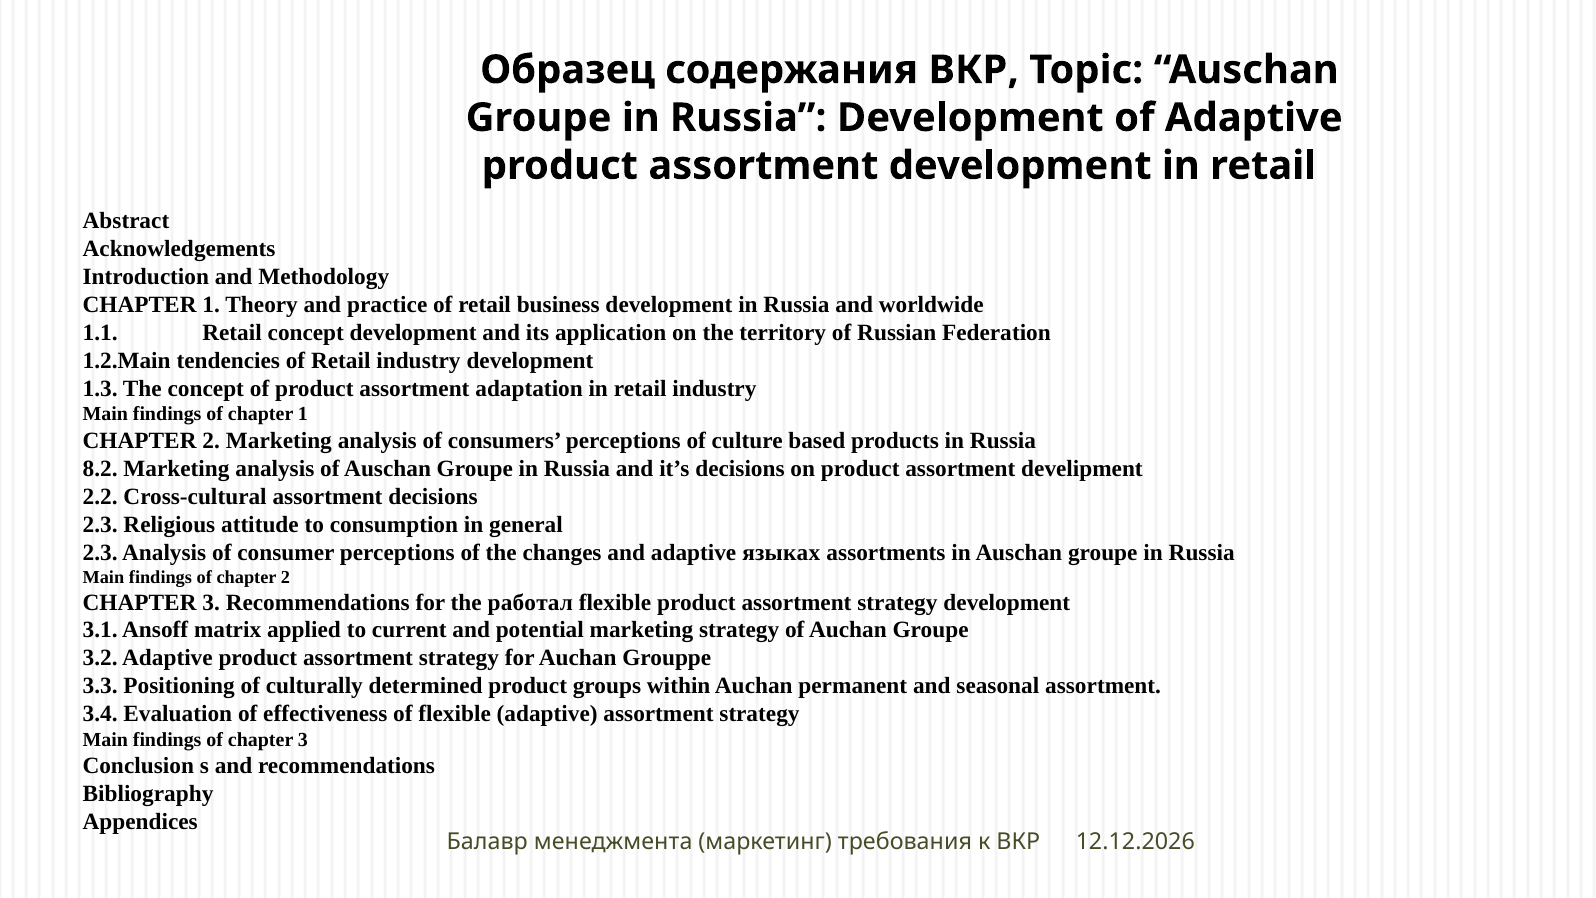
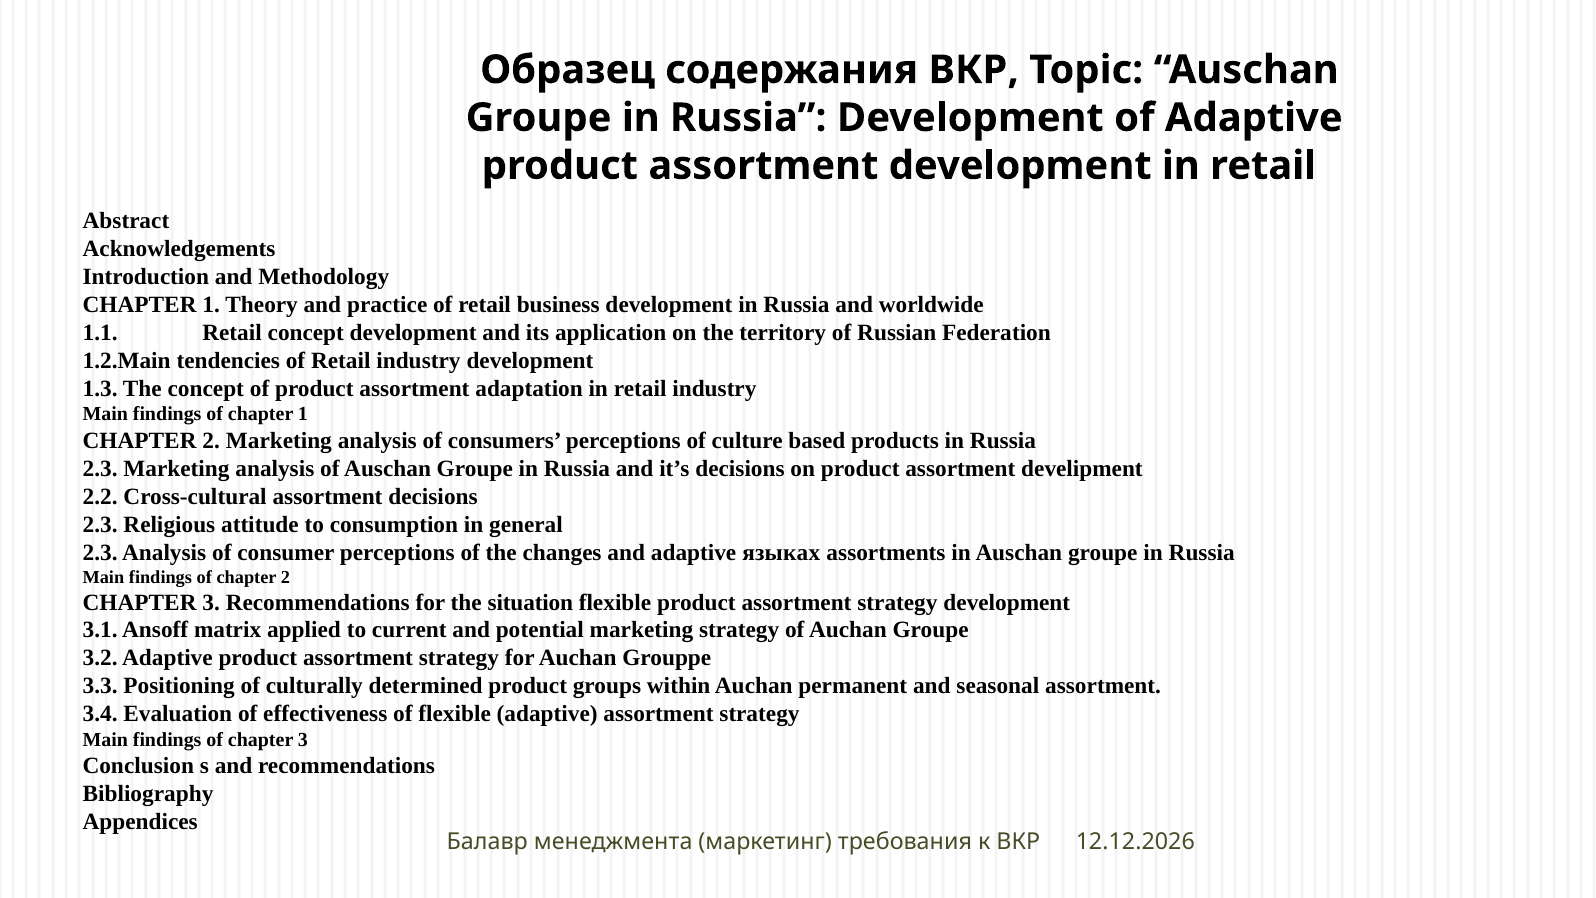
8.2: 8.2 -> 2.3 (100, 468)
работал: работал -> situation (530, 602)
